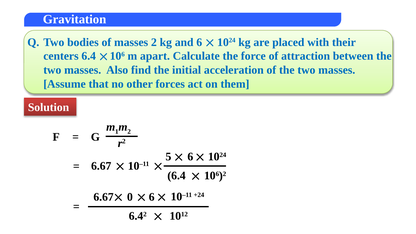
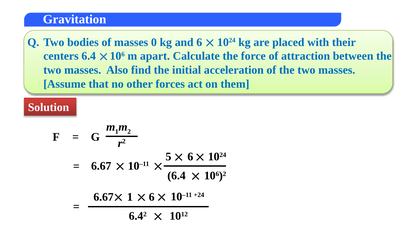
masses 2: 2 -> 0 (154, 42)
0: 0 -> 1 (130, 197)
